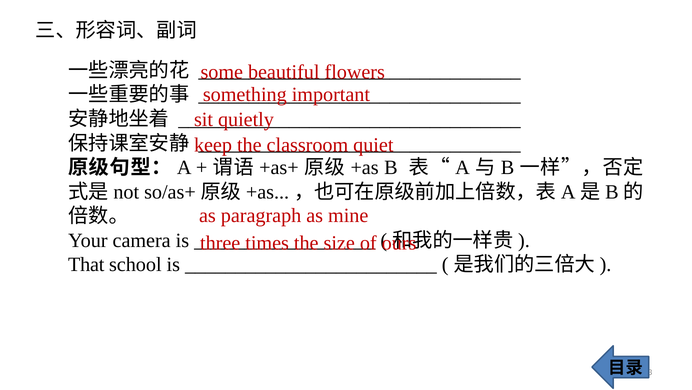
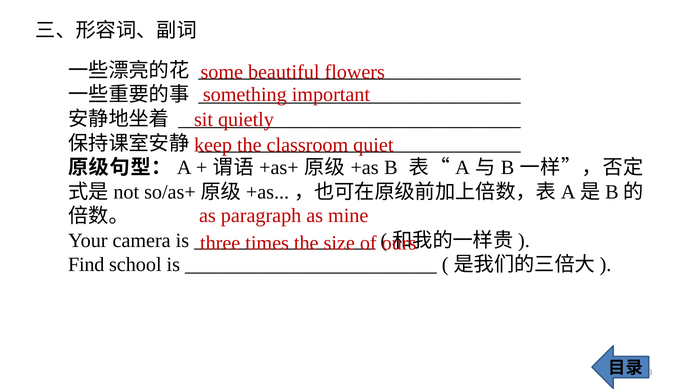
That: That -> Find (86, 264)
